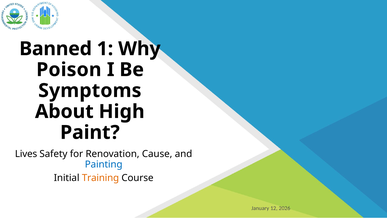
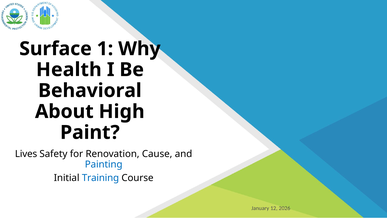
Banned: Banned -> Surface (56, 49)
Poison: Poison -> Health (69, 70)
Symptoms: Symptoms -> Behavioral (90, 90)
Training colour: orange -> blue (100, 178)
